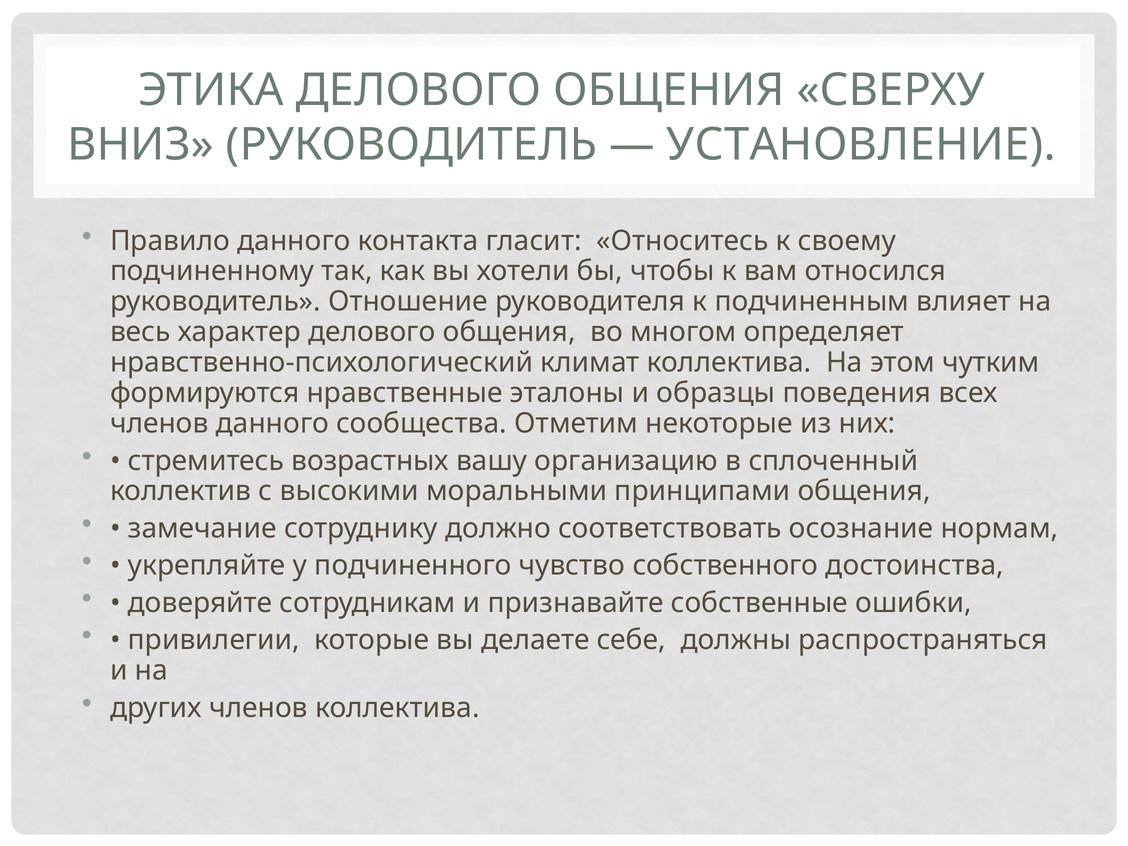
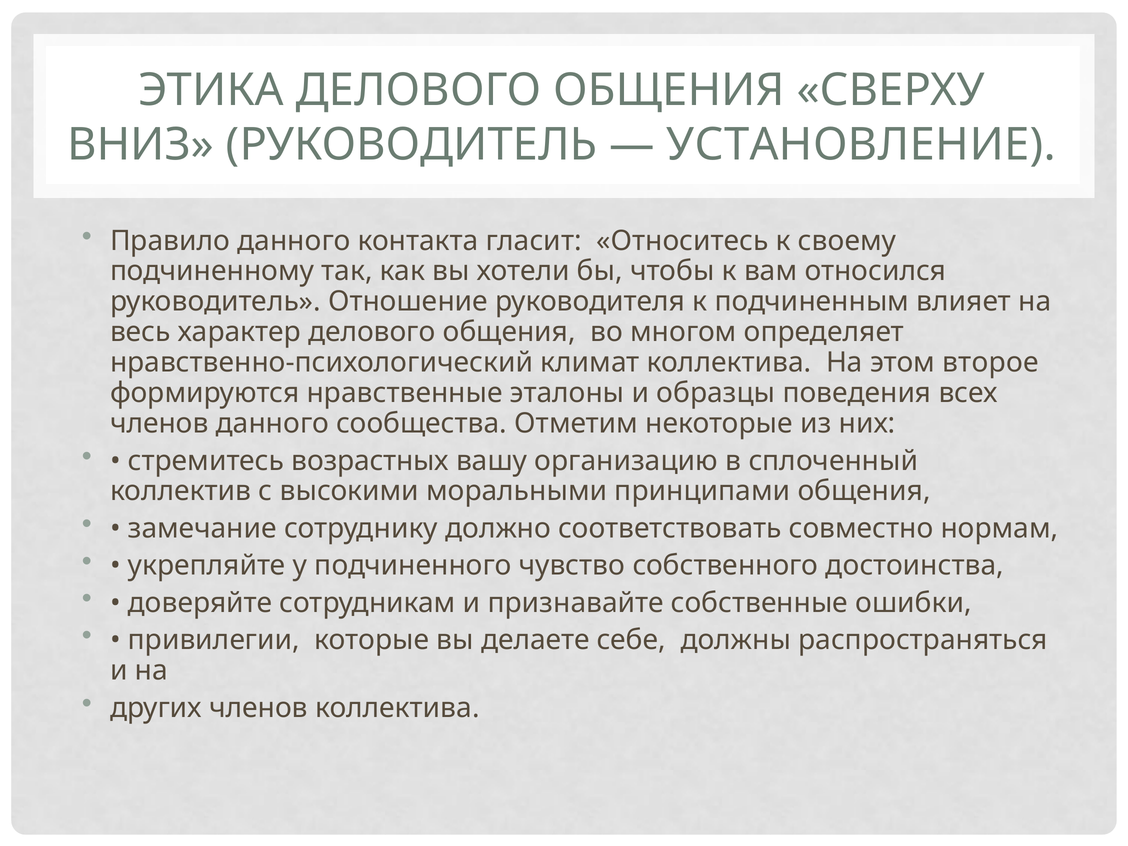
чутким: чутким -> второе (991, 363)
осознание: осознание -> совместно (861, 528)
